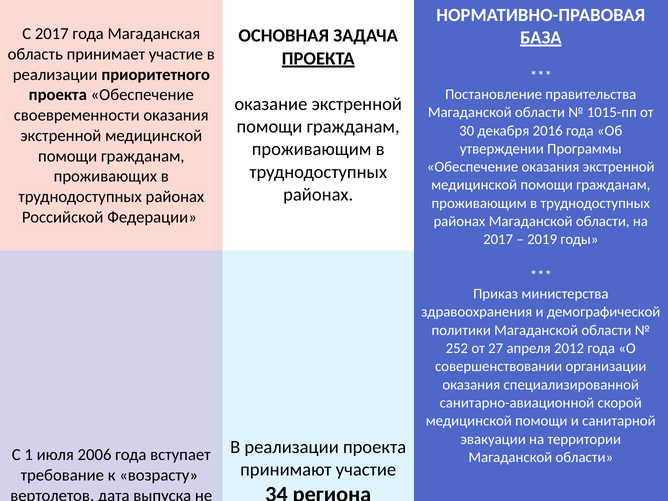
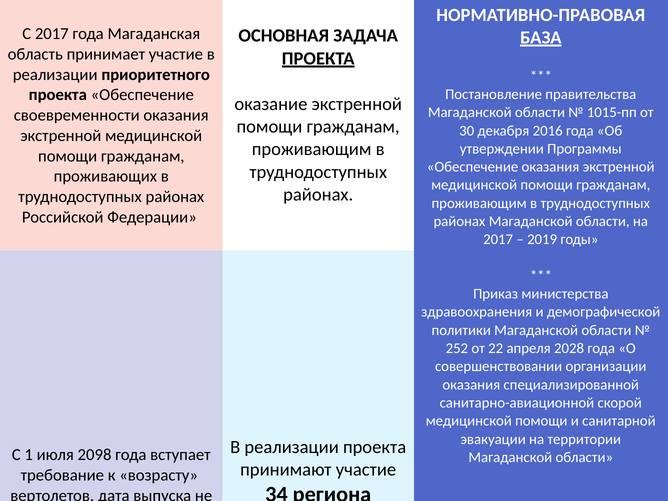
27: 27 -> 22 (496, 348)
2012: 2012 -> 2028 (569, 348)
2006: 2006 -> 2098 (95, 455)
